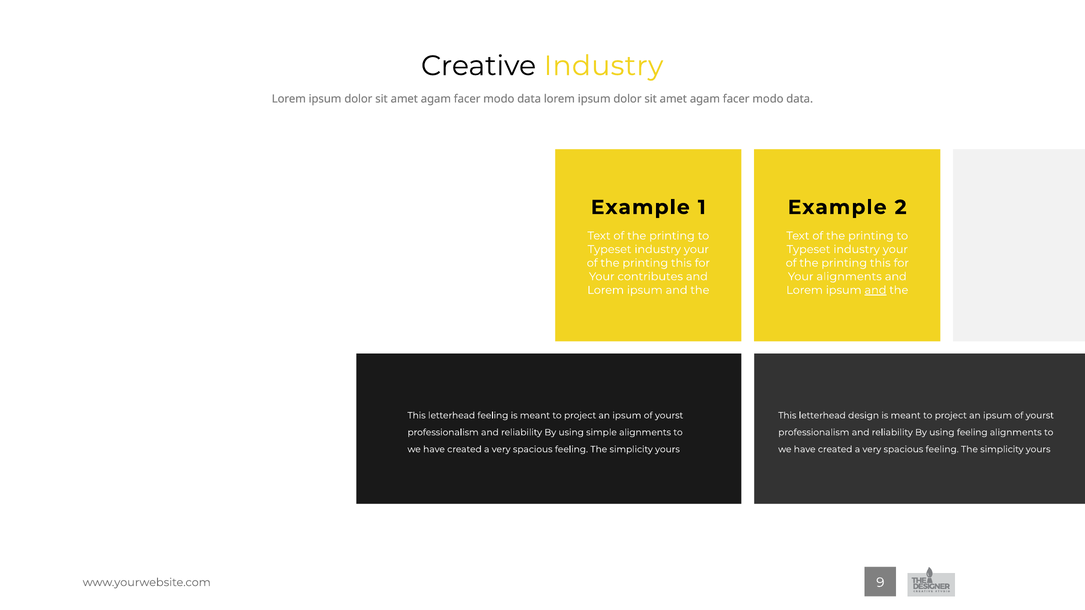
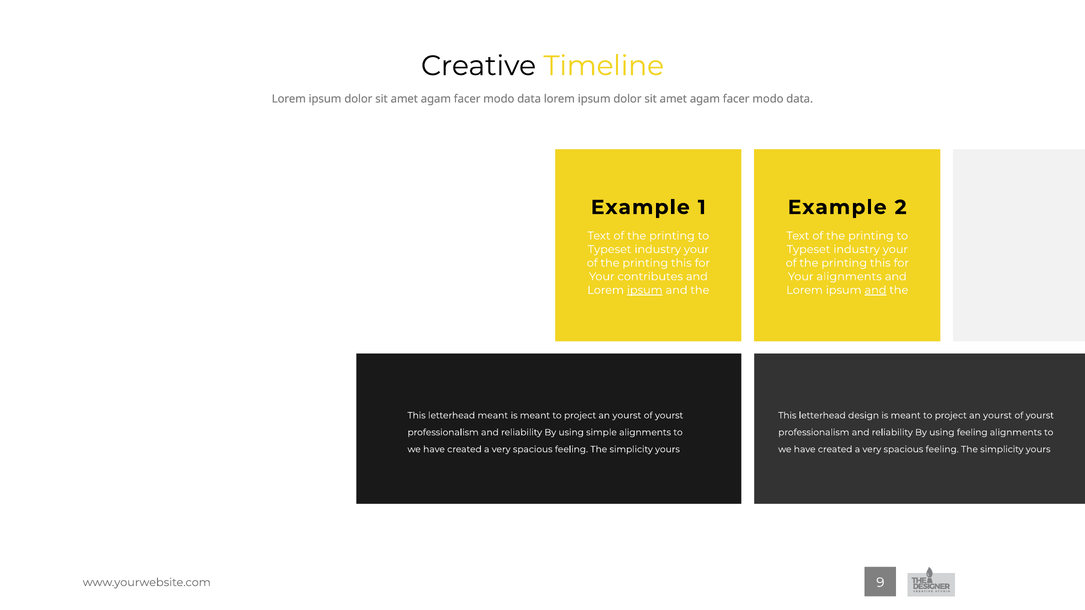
Creative Industry: Industry -> Timeline (604, 66)
ipsum underline: none -> present (645, 290)
letterhead feeling: feeling -> meant (493, 416)
ipsum: ipsum -> yourst (627, 416)
ipsum: ipsum -> yourst (998, 416)
